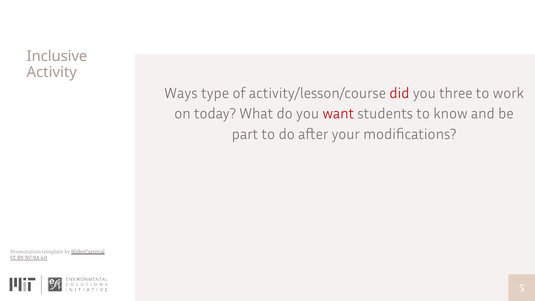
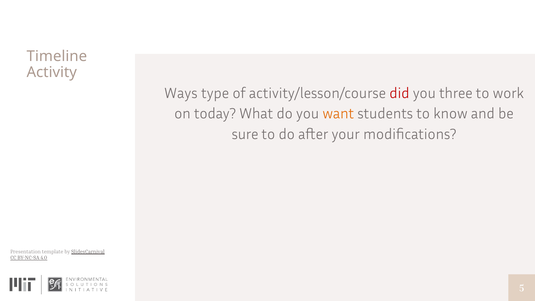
Inclusive: Inclusive -> Timeline (57, 56)
want colour: red -> orange (338, 114)
part: part -> sure (245, 134)
